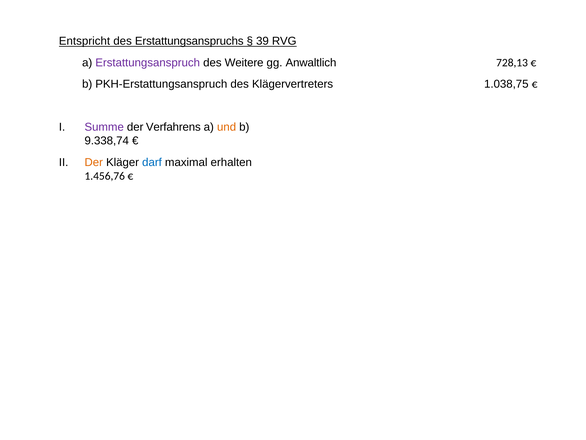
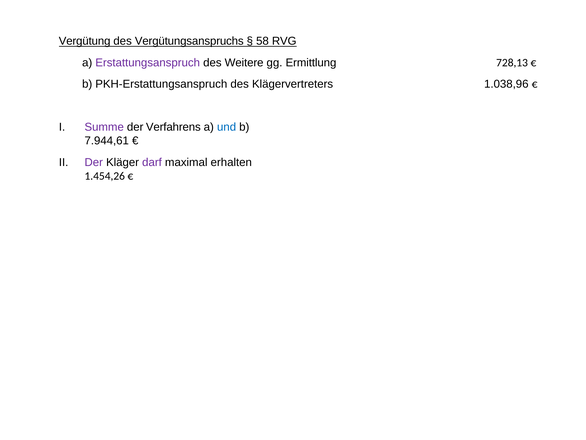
Entspricht: Entspricht -> Vergütung (85, 41)
Erstattungsanspruchs: Erstattungsanspruchs -> Vergütungsanspruchs (189, 41)
39: 39 -> 58 (262, 41)
Anwaltlich: Anwaltlich -> Ermittlung (311, 63)
1.038,75: 1.038,75 -> 1.038,96 (506, 84)
und colour: orange -> blue (227, 127)
9.338,74: 9.338,74 -> 7.944,61 (107, 141)
Der colour: orange -> purple (94, 162)
darf colour: blue -> purple (152, 162)
1.456,76: 1.456,76 -> 1.454,26 (105, 176)
